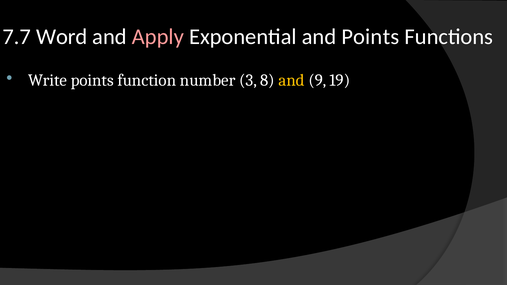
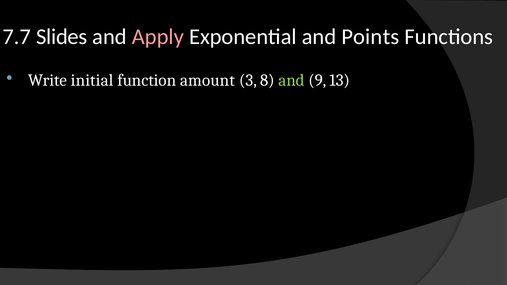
Word: Word -> Slides (62, 37)
Write points: points -> initial (92, 80)
number: number -> amount (208, 80)
and colour: yellow -> light green (292, 80)
19: 19 -> 13 (340, 80)
